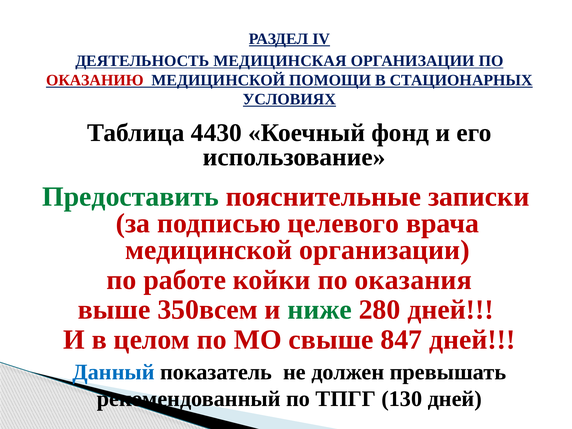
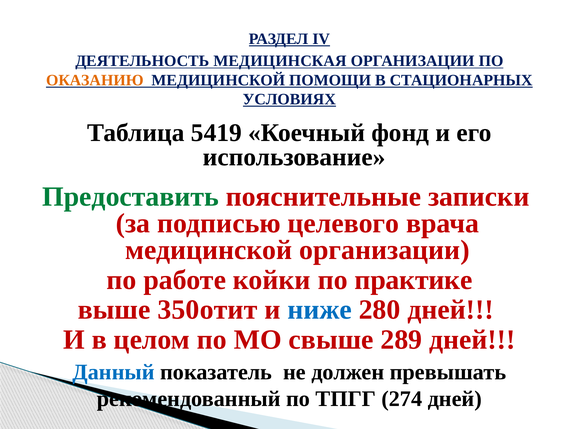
ОКАЗАНИЮ colour: red -> orange (95, 80)
4430: 4430 -> 5419 (216, 133)
оказания: оказания -> практике (413, 280)
350всем: 350всем -> 350отит (207, 310)
ниже colour: green -> blue (320, 310)
847: 847 -> 289 (401, 340)
130: 130 -> 274 (402, 399)
